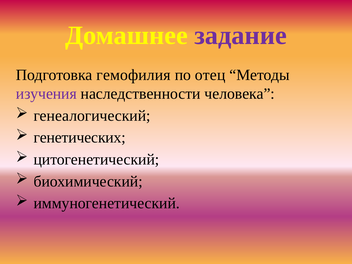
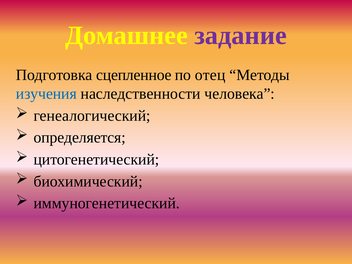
гемофилия: гемофилия -> сцепленное (134, 75)
изучения colour: purple -> blue (46, 94)
генетических: генетических -> определяется (80, 138)
